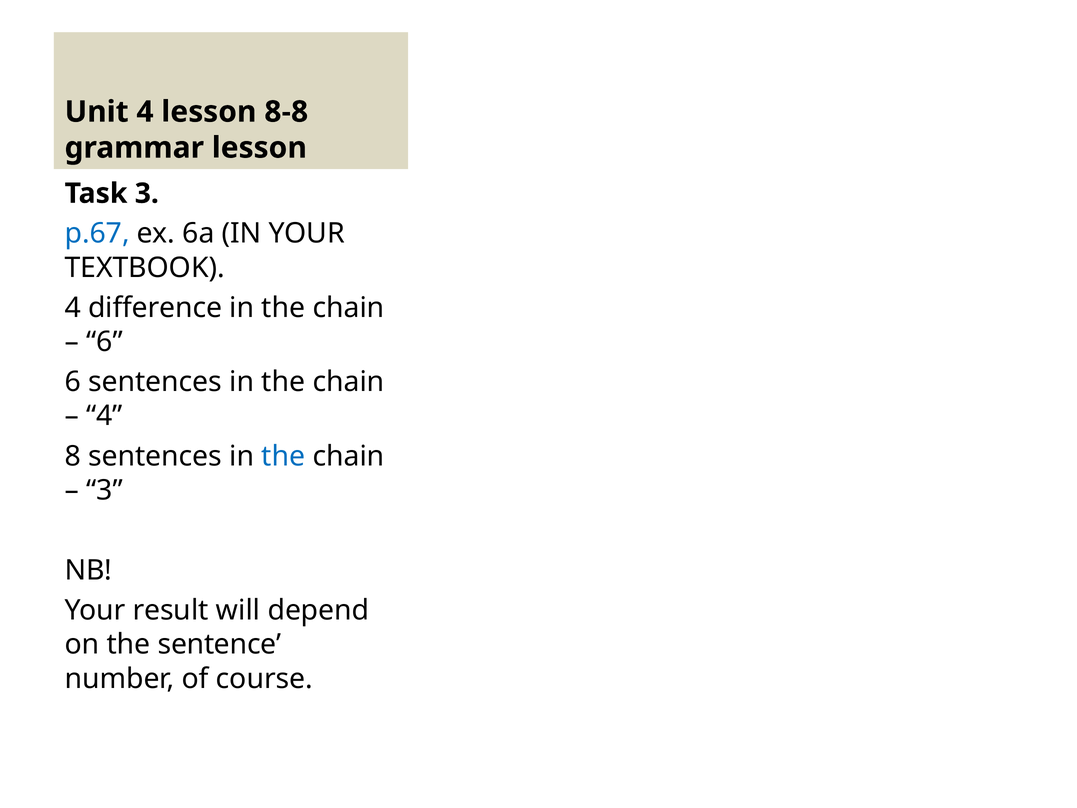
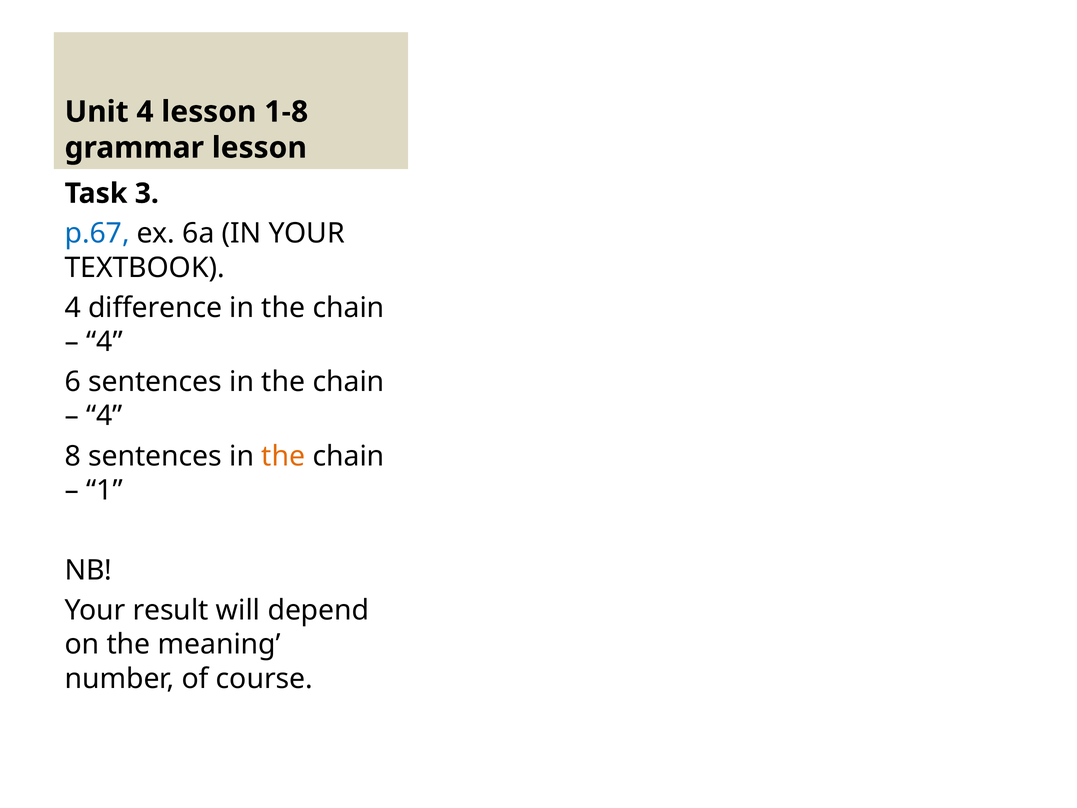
8-8: 8-8 -> 1-8 (286, 112)
6: 6 -> 4 (104, 342)
the colour: blue -> orange (283, 456)
3: 3 -> 1 (104, 490)
sentence: sentence -> meaning (219, 644)
